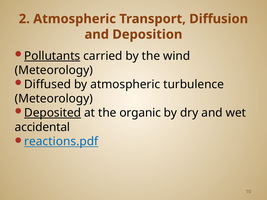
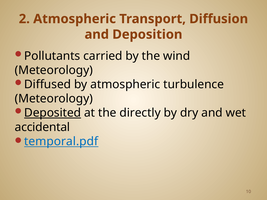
Pollutants underline: present -> none (52, 56)
organic: organic -> directly (140, 113)
reactions.pdf: reactions.pdf -> temporal.pdf (61, 142)
